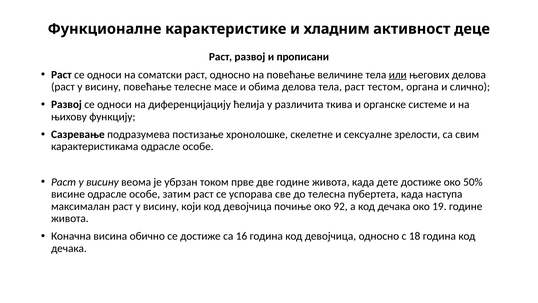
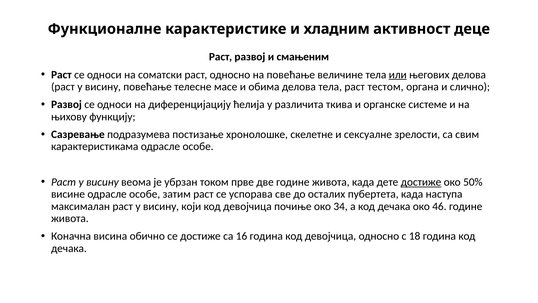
прописани: прописани -> смањеним (303, 57)
достиже underline: none -> present (421, 182)
телесна: телесна -> осталих (327, 194)
92: 92 -> 34 (341, 206)
19: 19 -> 46 (439, 206)
